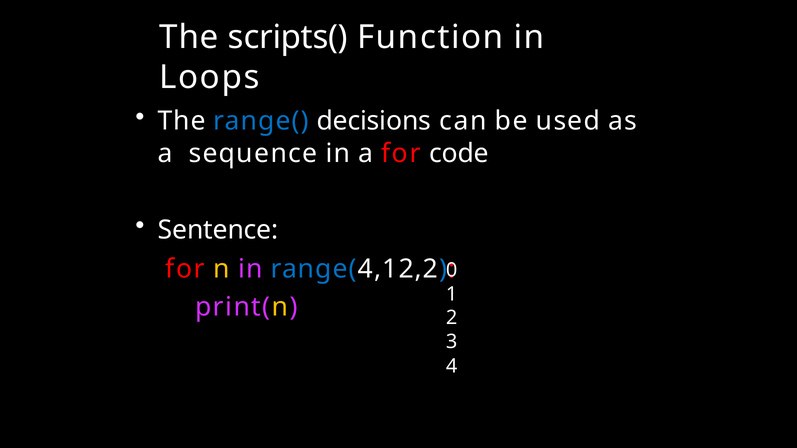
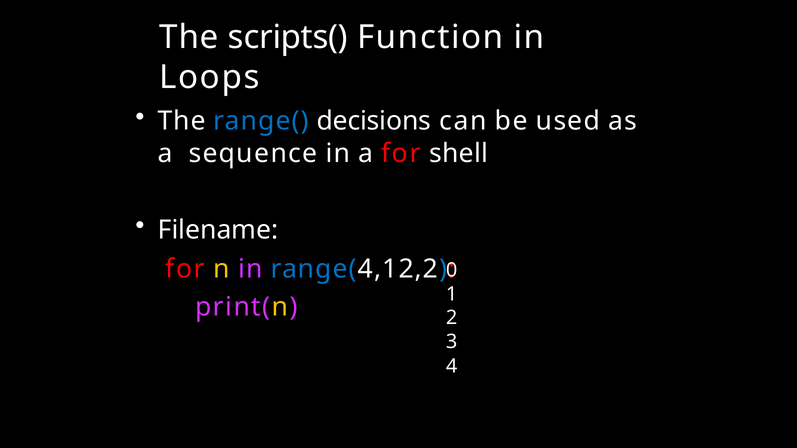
code: code -> shell (459, 153)
Sentence: Sentence -> Filename (218, 230)
